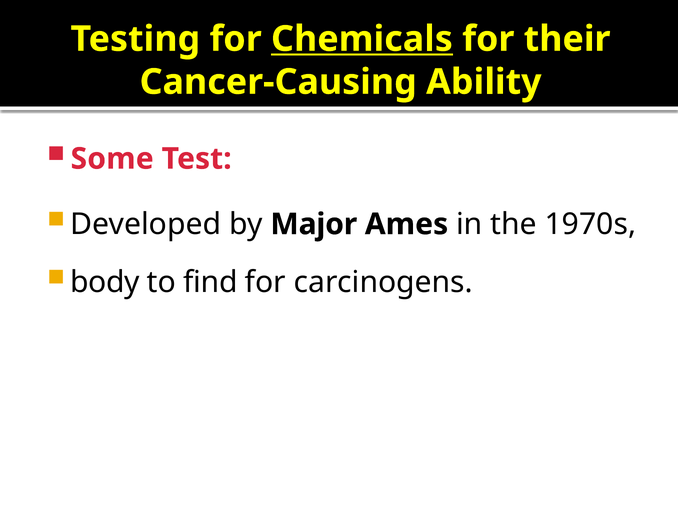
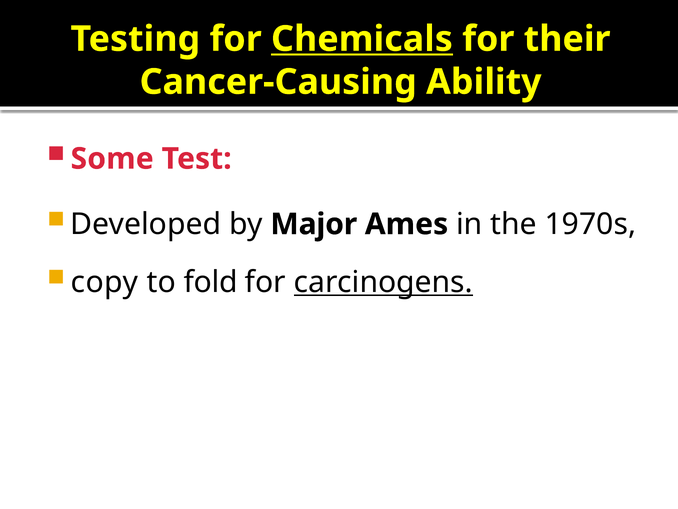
body: body -> copy (105, 282)
find: find -> fold (211, 282)
carcinogens underline: none -> present (383, 282)
